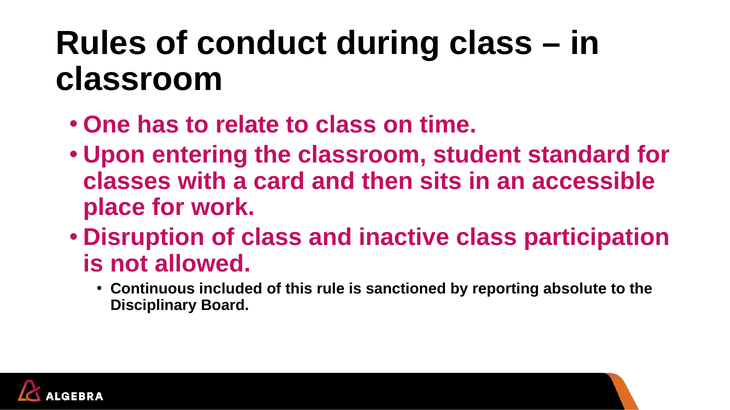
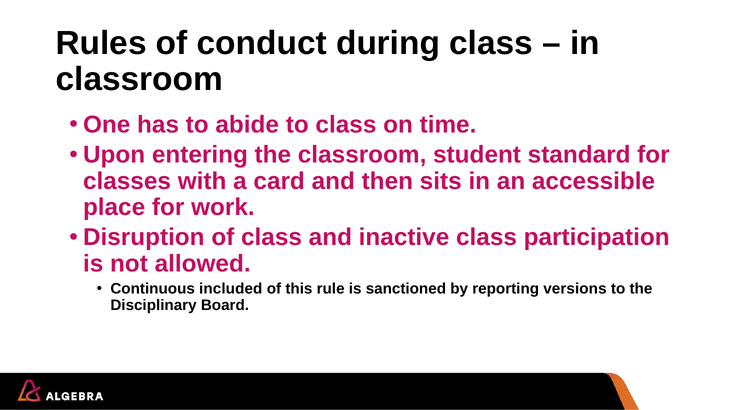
relate: relate -> abide (247, 125)
absolute: absolute -> versions (575, 289)
